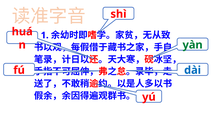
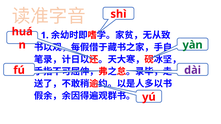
dài colour: blue -> purple (193, 70)
